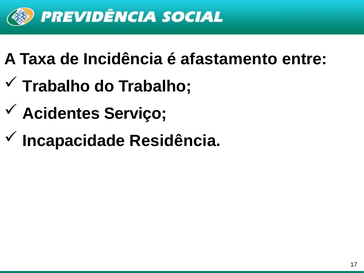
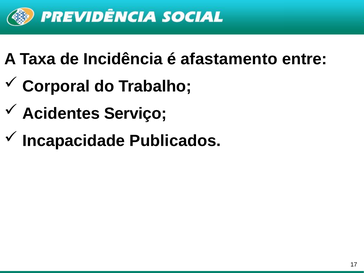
Trabalho: Trabalho -> Corporal (56, 86)
Residência: Residência -> Publicados (175, 141)
